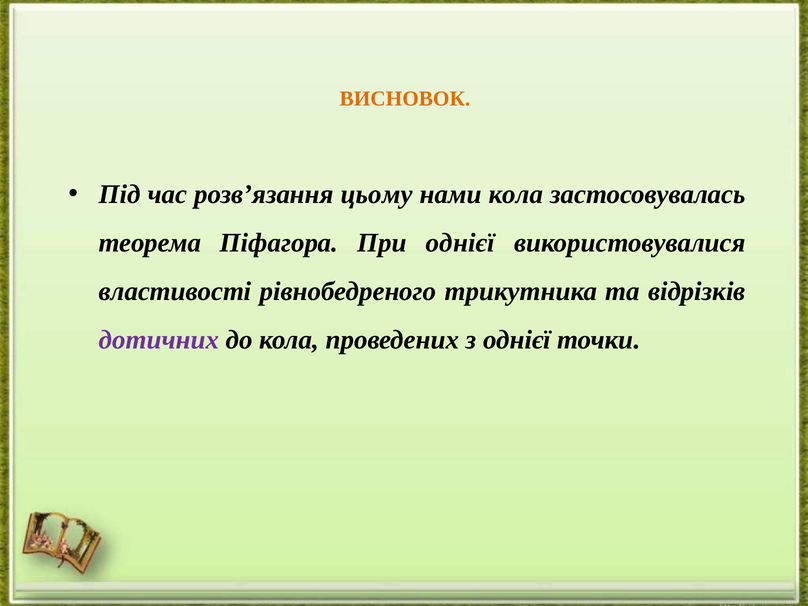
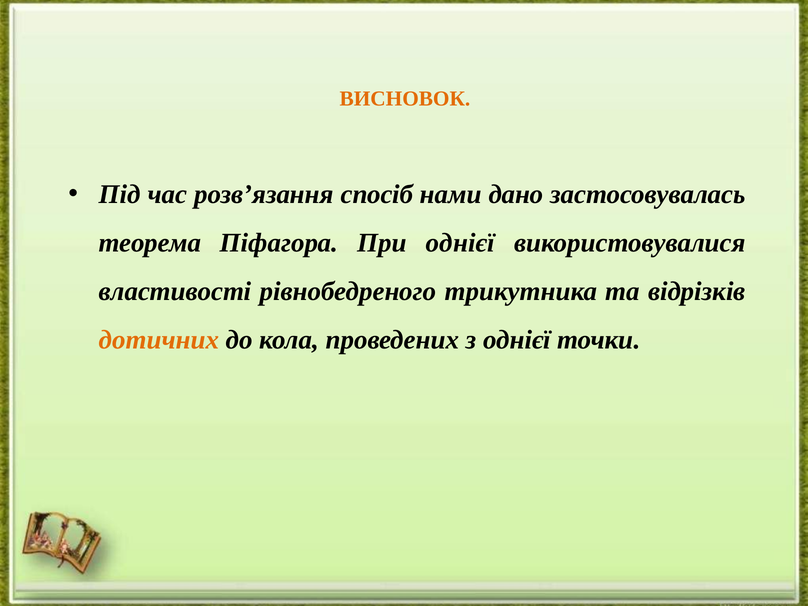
цьому: цьому -> спосіб (377, 194)
нами кола: кола -> дано (516, 194)
дотичних colour: purple -> orange (159, 340)
